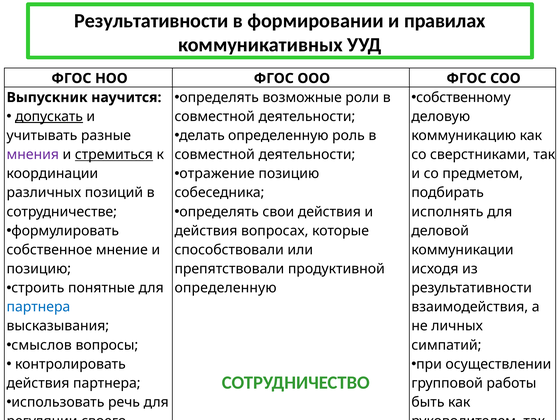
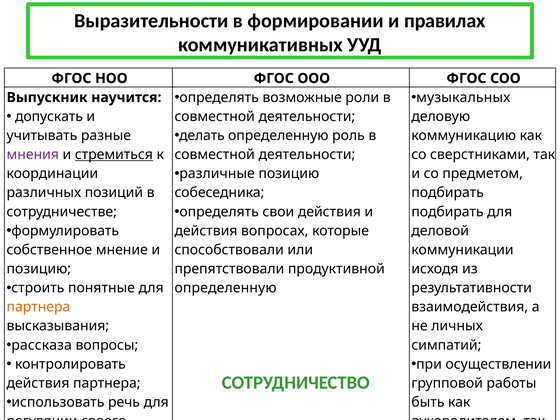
Результативности: Результативности -> Выразительности (151, 21)
собственному: собственному -> музыкальных (463, 97)
допускать underline: present -> none (49, 117)
отражение: отражение -> различные (217, 174)
исполнять: исполнять -> подбирать (447, 212)
партнера colour: blue -> orange (38, 307)
смыслов: смыслов -> рассказа (42, 345)
